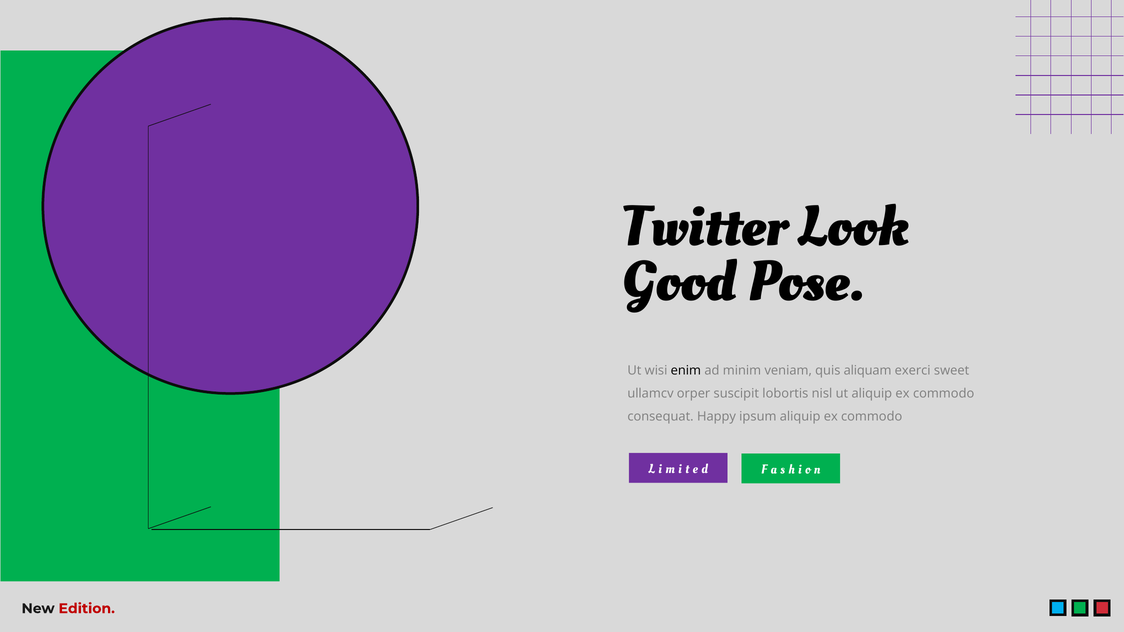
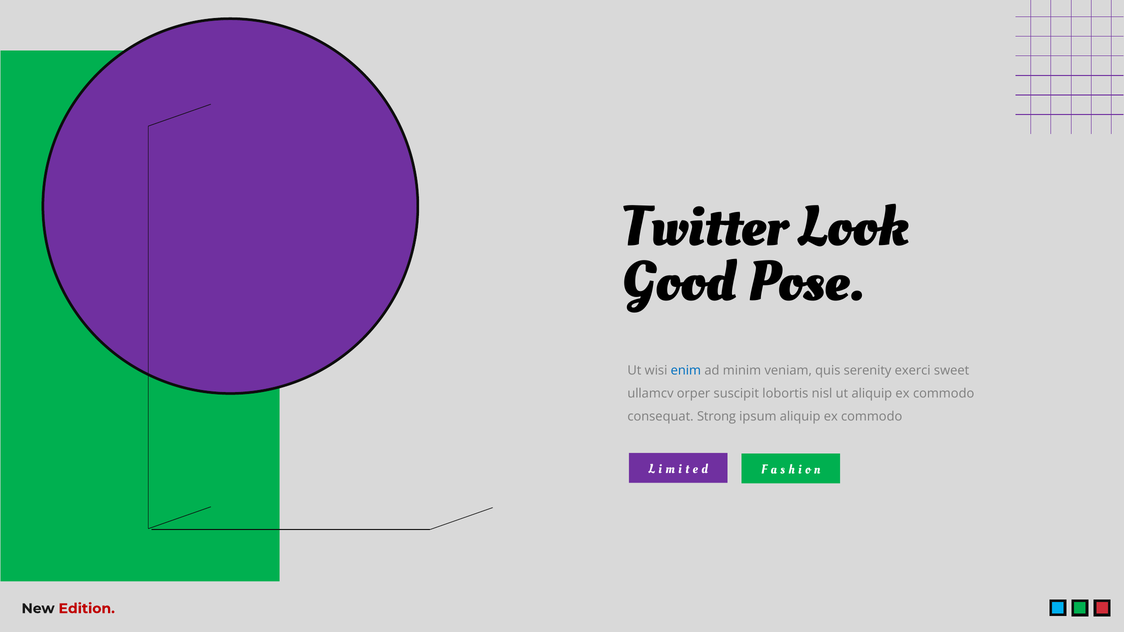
enim colour: black -> blue (686, 370)
aliquam: aliquam -> serenity (868, 370)
Happy: Happy -> Strong (716, 417)
